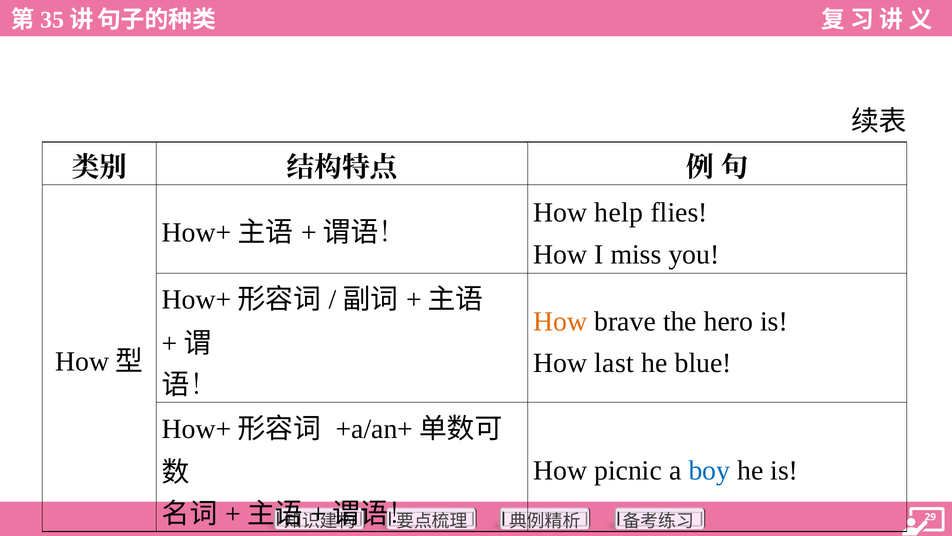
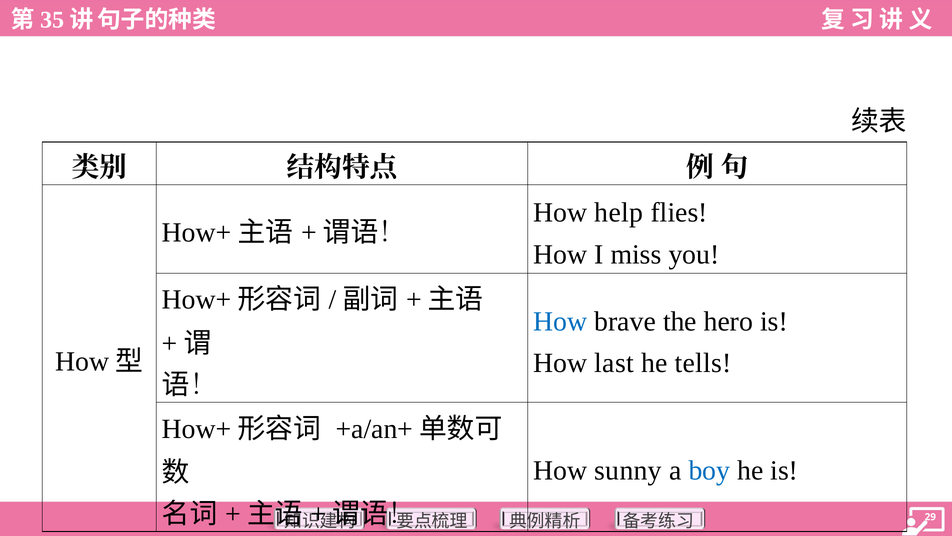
How colour: orange -> blue (560, 321)
blue: blue -> tells (703, 363)
picnic: picnic -> sunny (628, 470)
